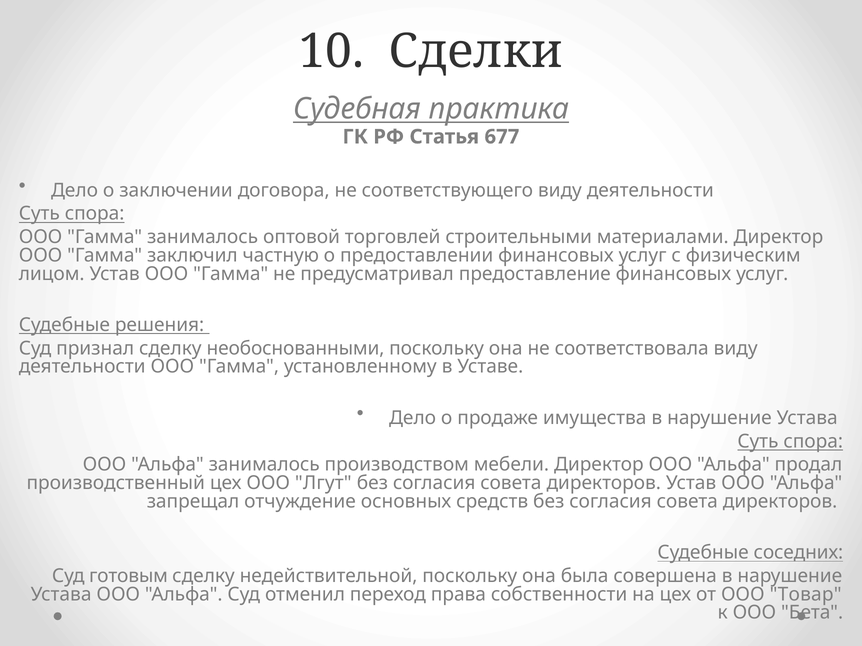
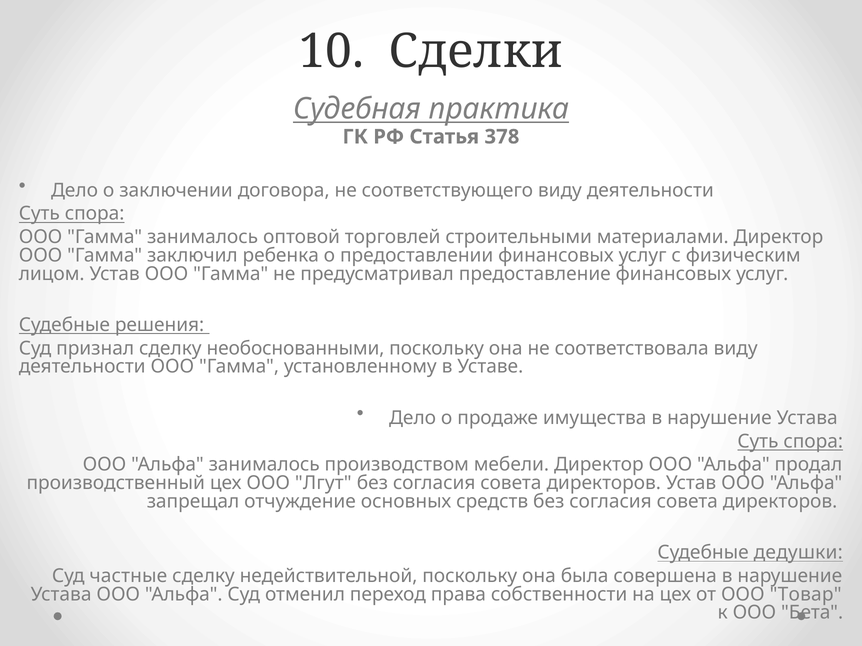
677: 677 -> 378 (502, 137)
частную: частную -> ребенка (281, 256)
соседних: соседних -> дедушки (798, 553)
готовым: готовым -> частные (128, 576)
